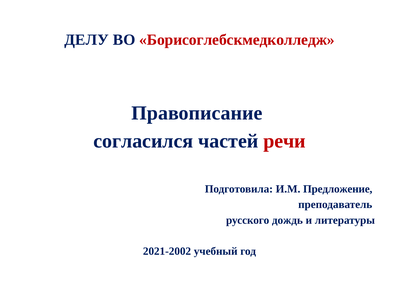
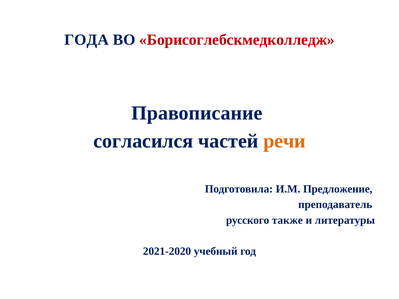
ДЕЛУ: ДЕЛУ -> ГОДА (87, 40)
речи colour: red -> orange (284, 141)
дождь: дождь -> также (287, 220)
2021-2002: 2021-2002 -> 2021-2020 (167, 251)
